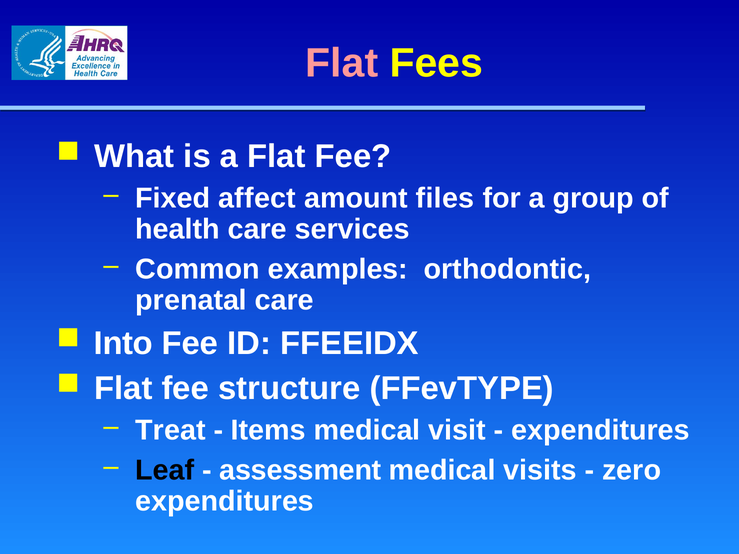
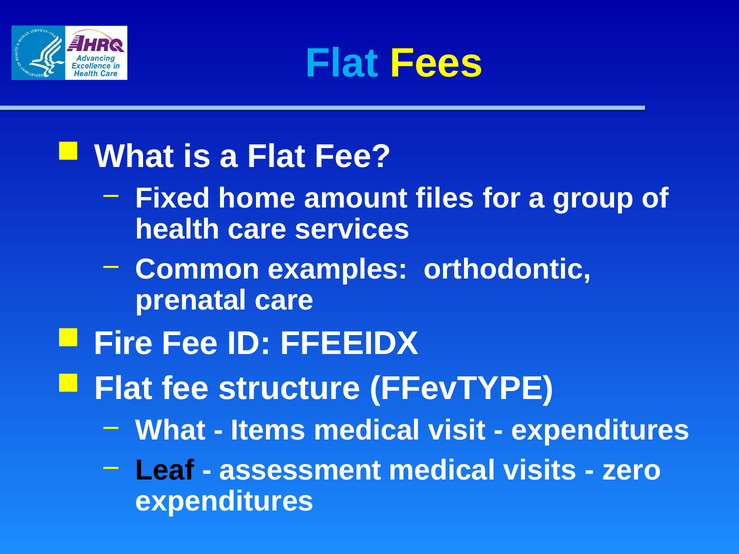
Flat colour: pink -> light blue (342, 63)
affect: affect -> home (257, 199)
Into: Into -> Fire (123, 343)
Treat: Treat -> What (171, 431)
